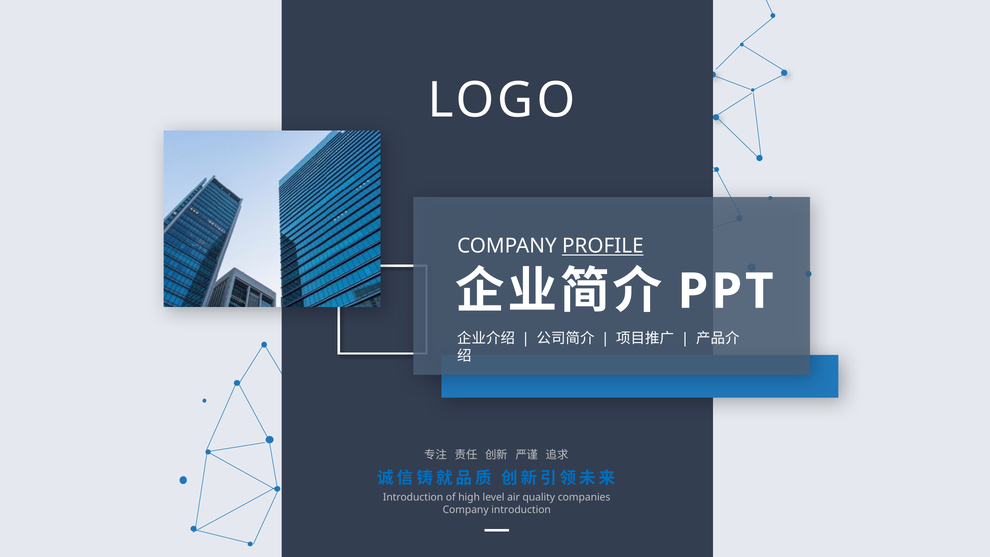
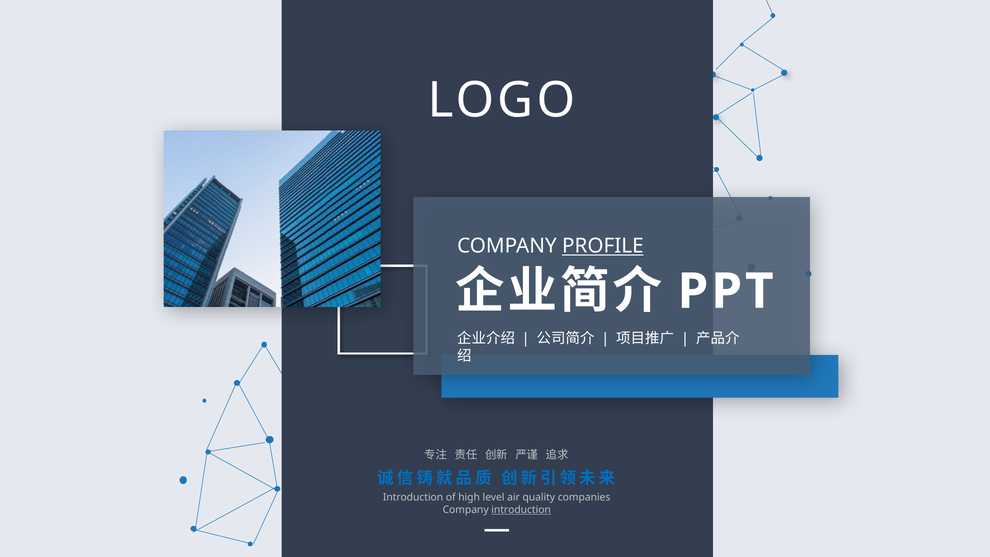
introduction underline: none -> present (521, 510)
